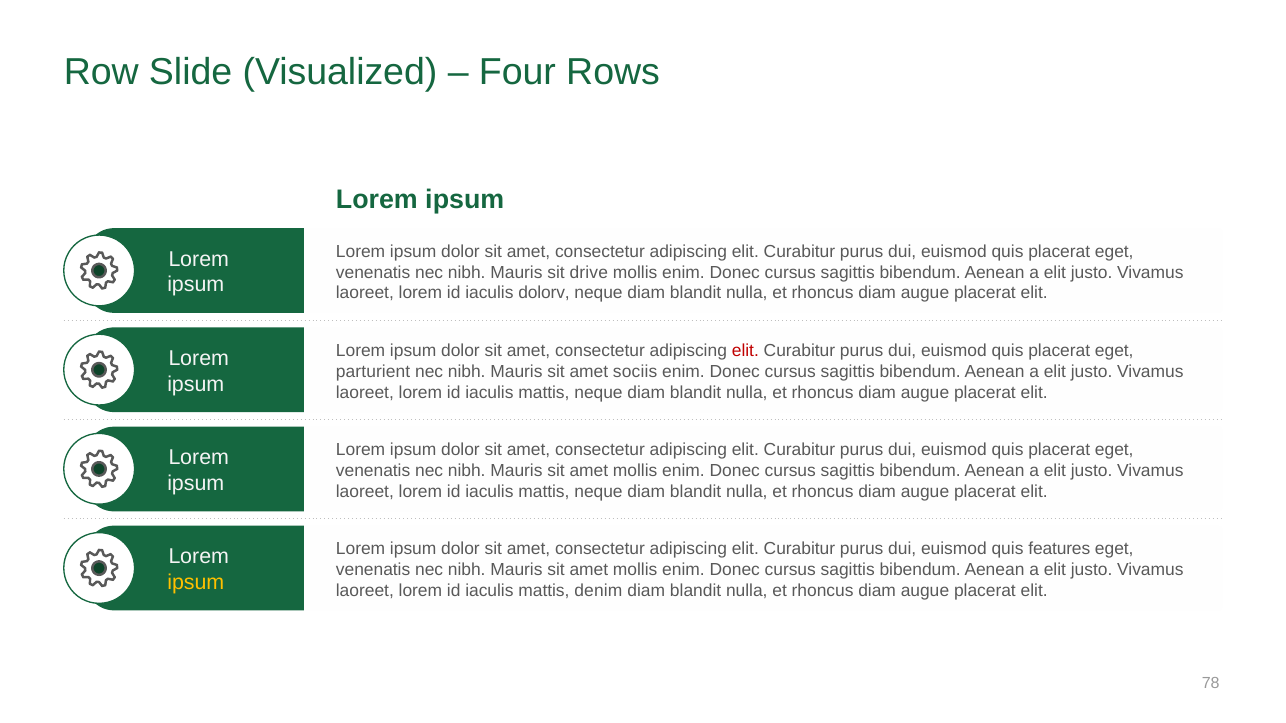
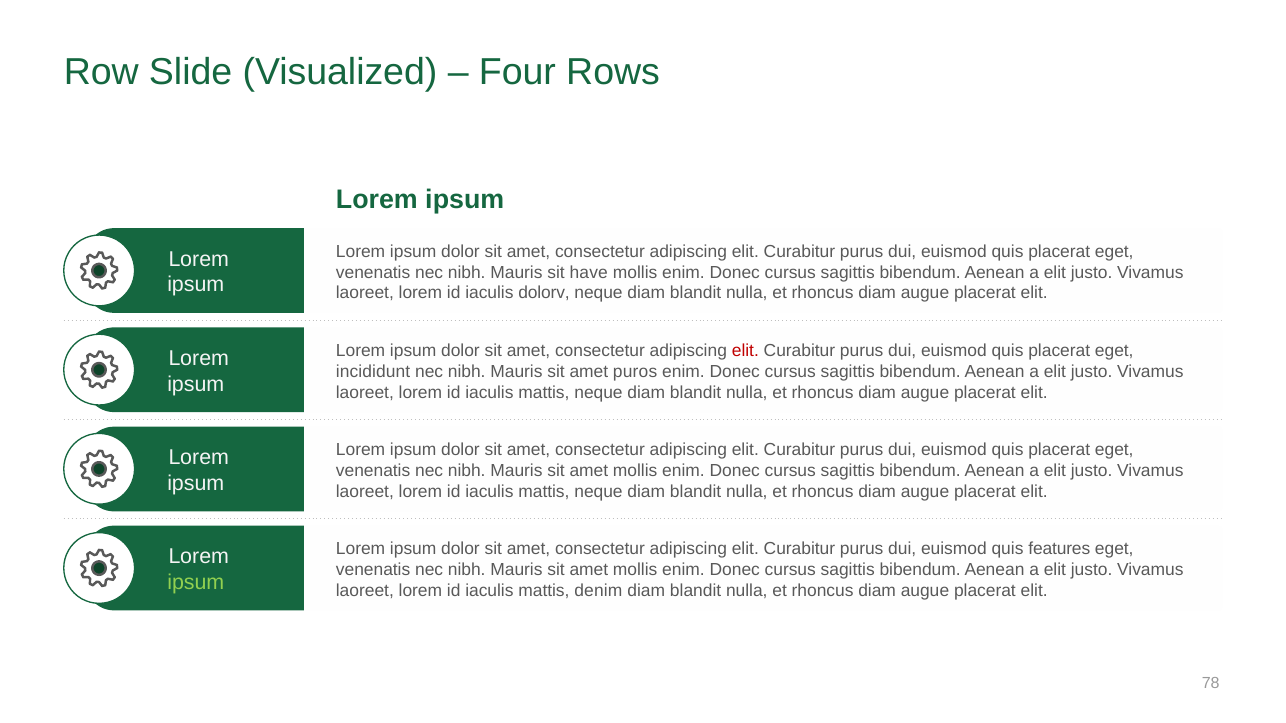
drive: drive -> have (589, 272)
parturient: parturient -> incididunt (373, 372)
sociis: sociis -> puros (635, 372)
ipsum colour: yellow -> light green (196, 583)
